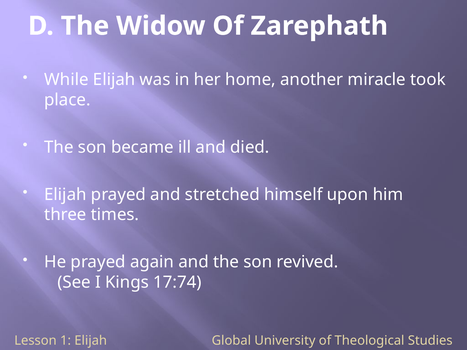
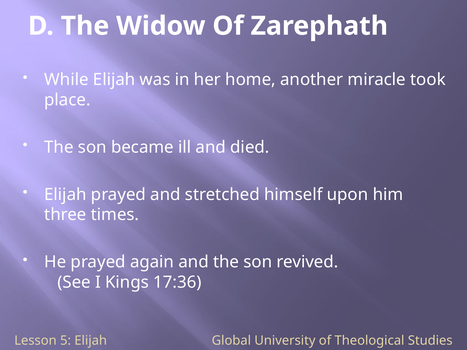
17:74: 17:74 -> 17:36 (177, 282)
1: 1 -> 5 (66, 341)
